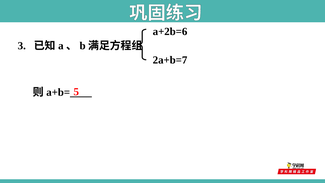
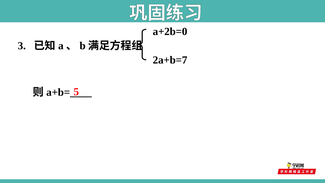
a+2b=6: a+2b=6 -> a+2b=0 (170, 32)
